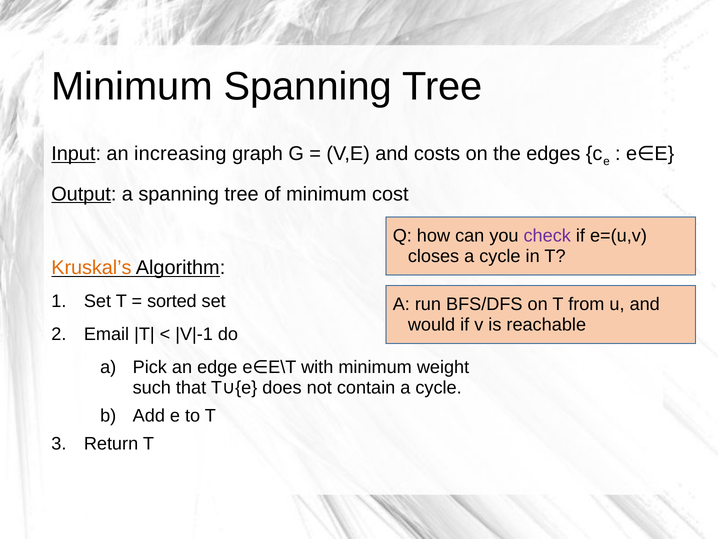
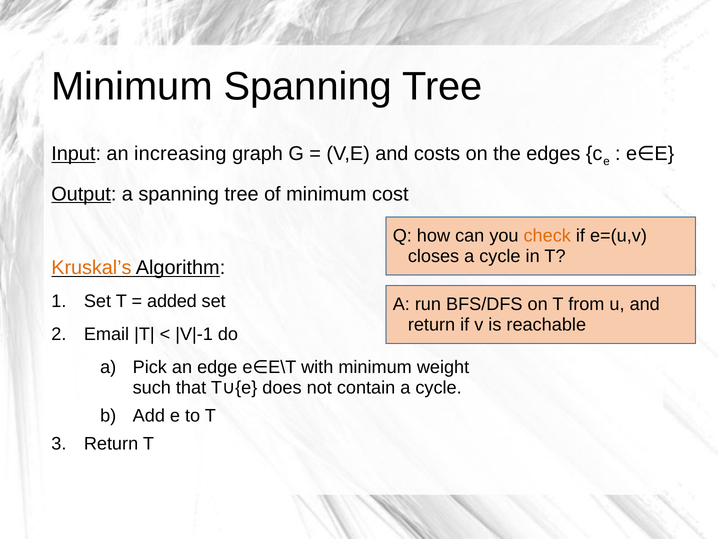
check colour: purple -> orange (547, 236)
sorted: sorted -> added (172, 301)
would: would -> return (432, 324)
